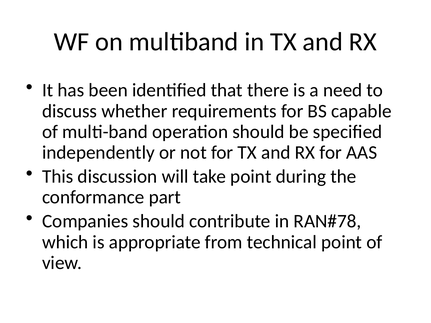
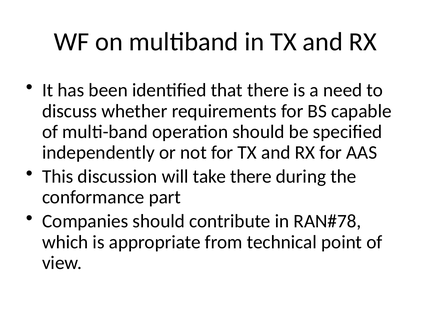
take point: point -> there (251, 177)
